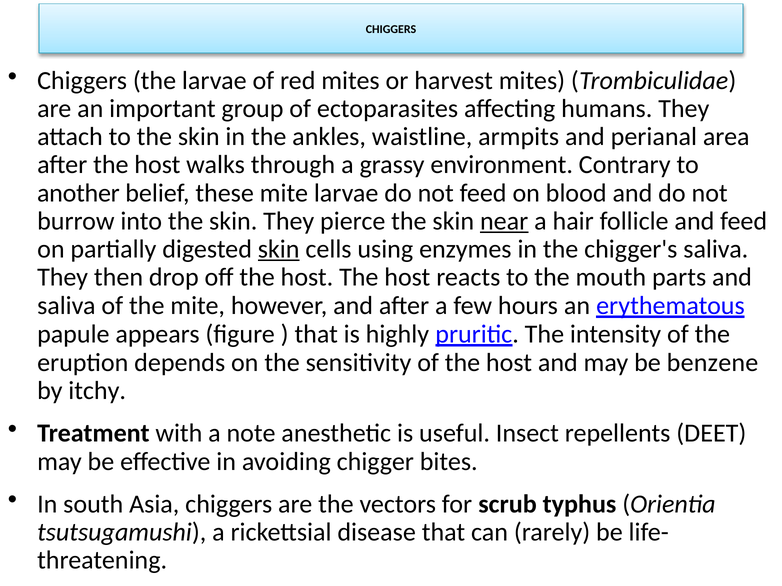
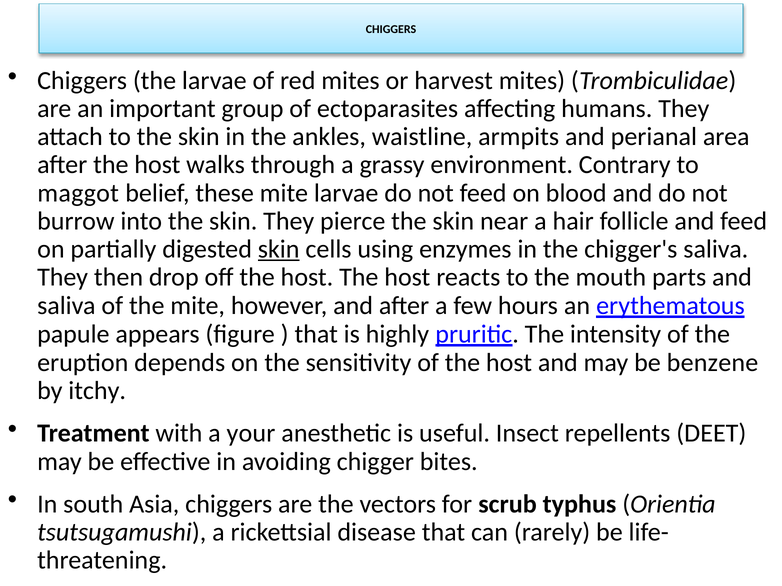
another: another -> maggot (78, 193)
near underline: present -> none (504, 221)
note: note -> your (251, 434)
